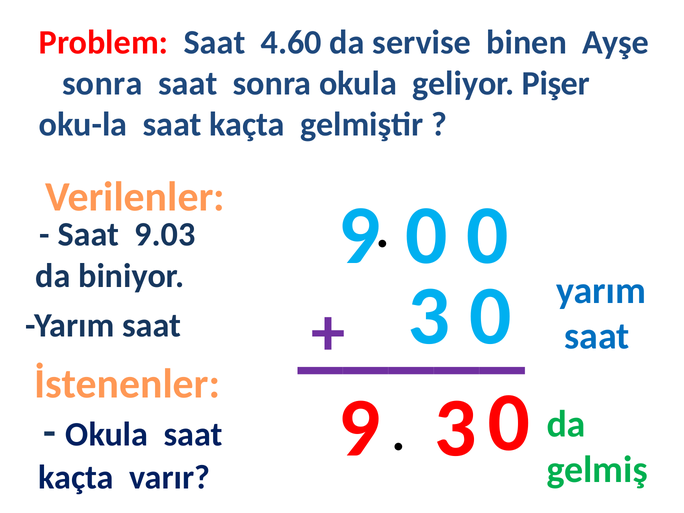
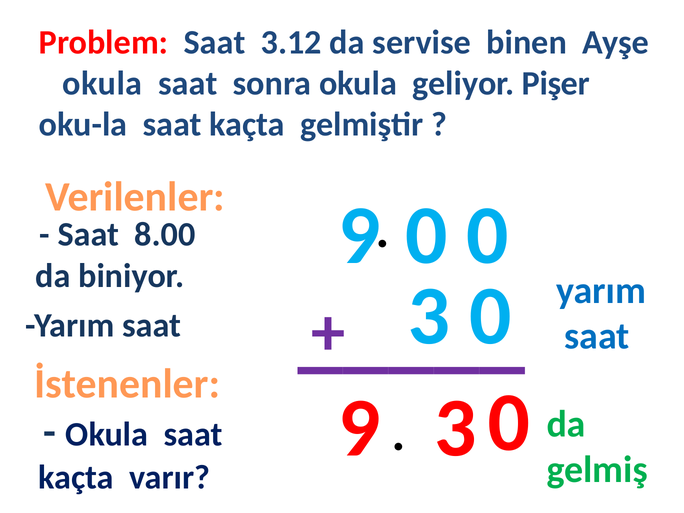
4.60: 4.60 -> 3.12 (291, 42)
sonra: sonra -> okula (102, 83)
9.03: 9.03 -> 8.00 (165, 235)
